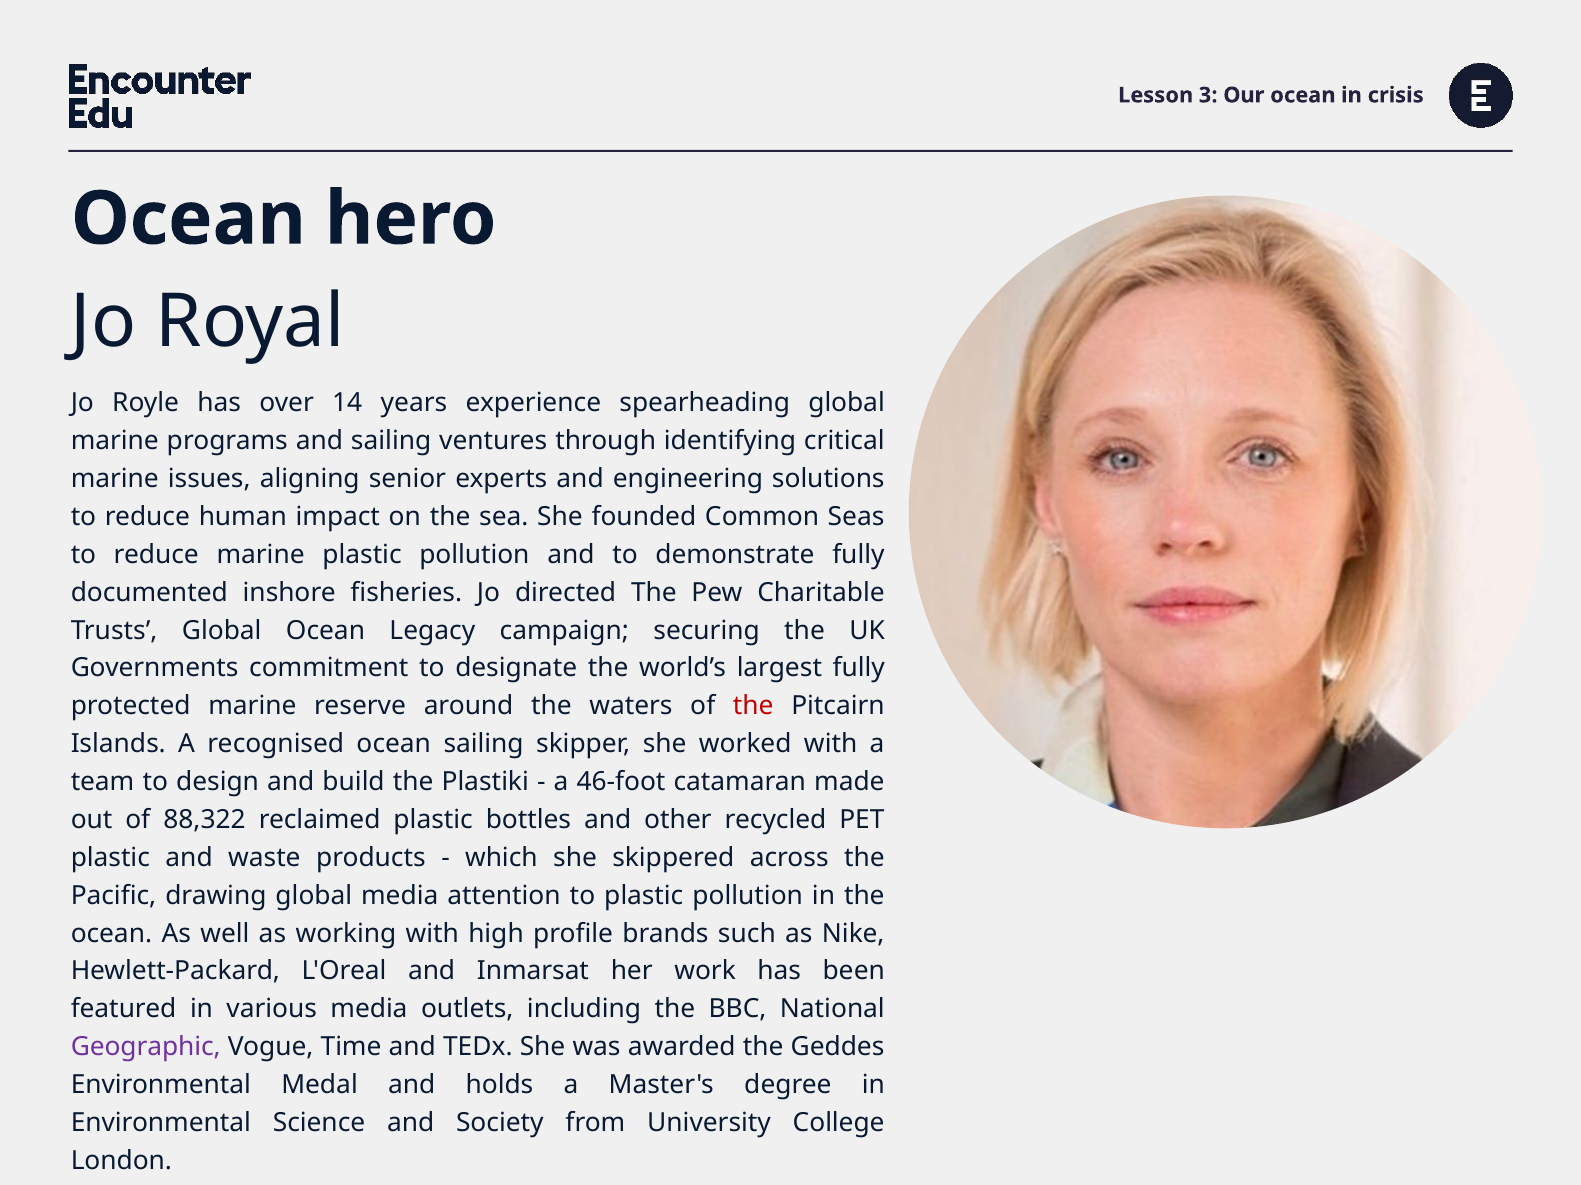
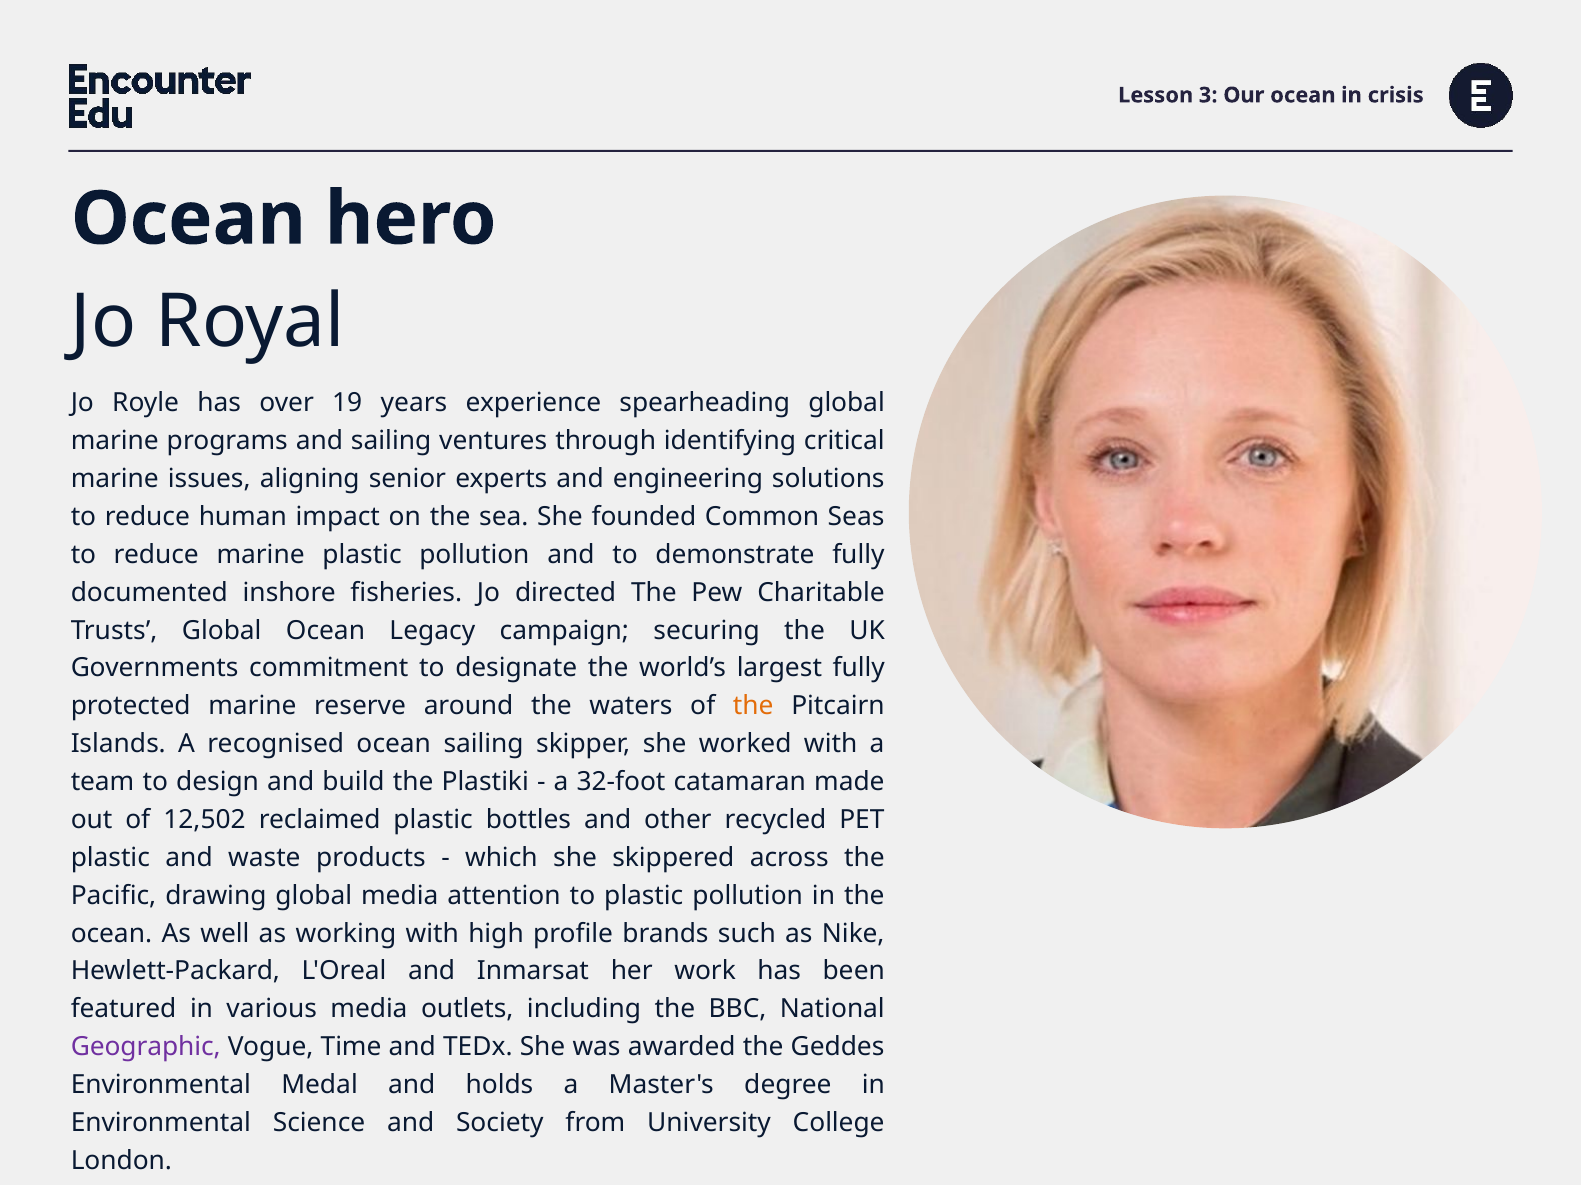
14: 14 -> 19 (347, 403)
the colour: red -> orange (753, 707)
46-foot: 46-foot -> 32-foot (621, 782)
88,322: 88,322 -> 12,502 (205, 820)
